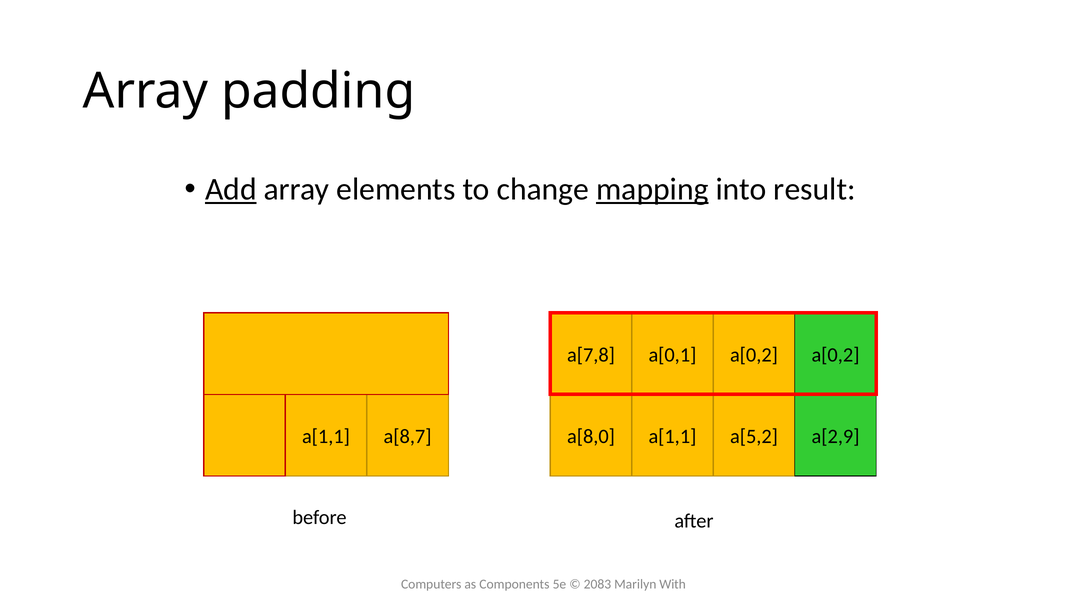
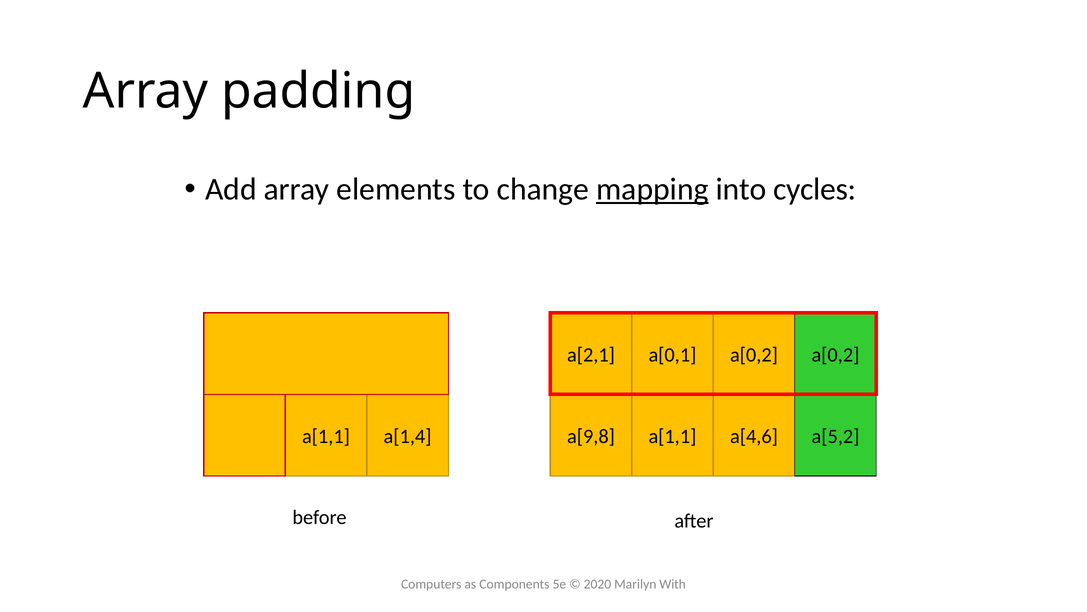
Add underline: present -> none (231, 189)
result: result -> cycles (815, 189)
a[7,8: a[7,8 -> a[2,1 (591, 355)
a[8,7: a[8,7 -> a[1,4 (408, 436)
a[8,0: a[8,0 -> a[9,8 (591, 436)
a[5,2: a[5,2 -> a[4,6 (754, 436)
a[2,9: a[2,9 -> a[5,2 (836, 436)
2083: 2083 -> 2020 (597, 584)
